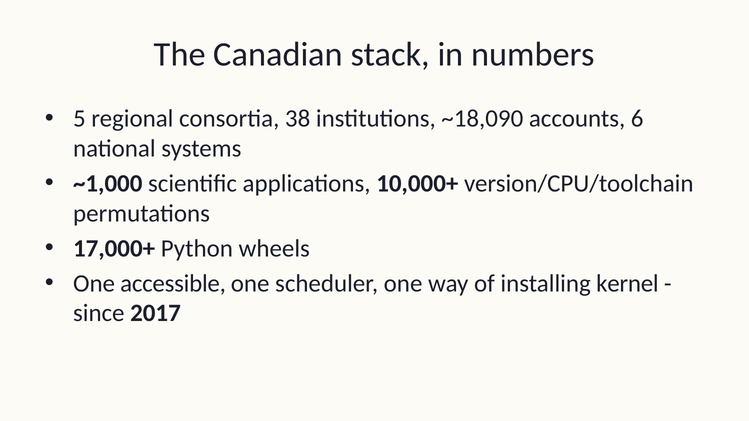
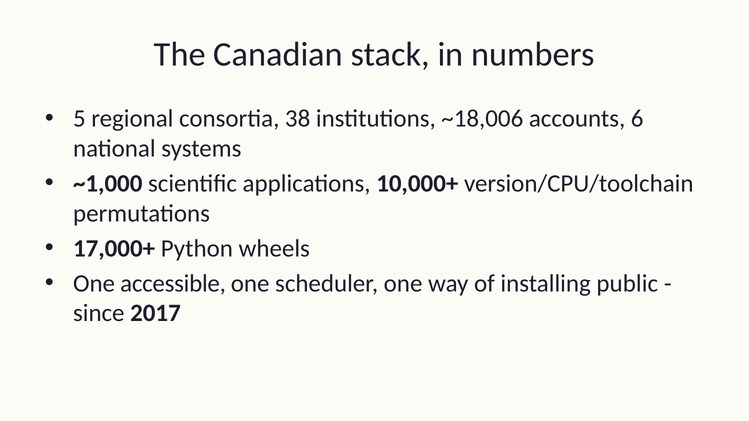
~18,090: ~18,090 -> ~18,006 (482, 119)
kernel: kernel -> public (627, 284)
